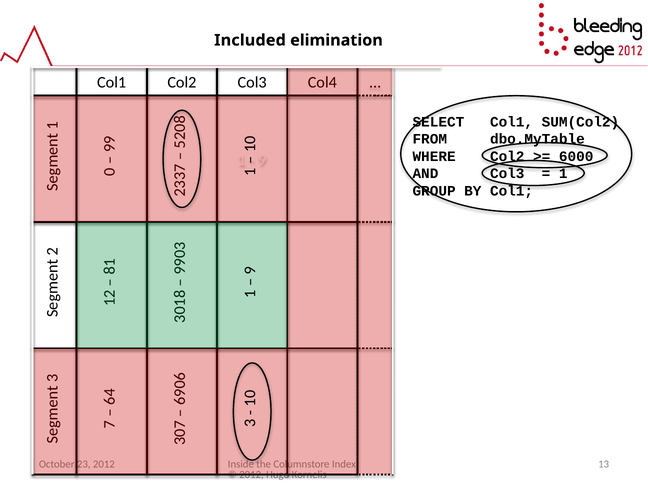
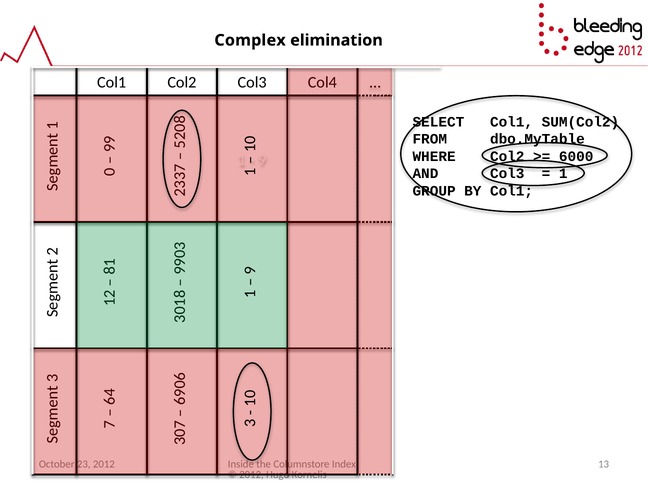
Included: Included -> Complex (250, 40)
